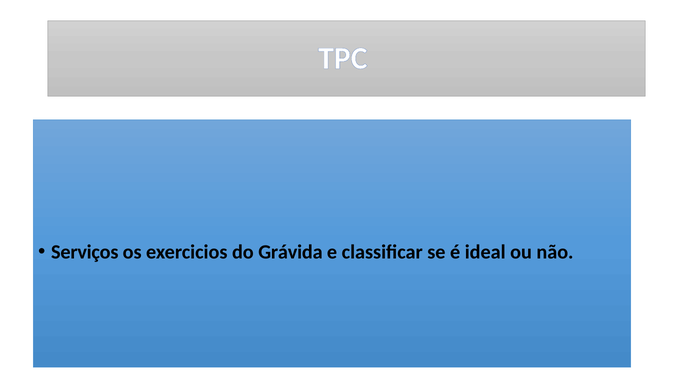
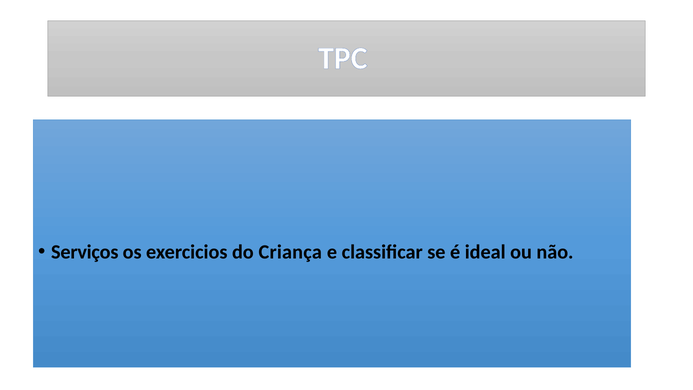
Grávida: Grávida -> Criança (290, 252)
